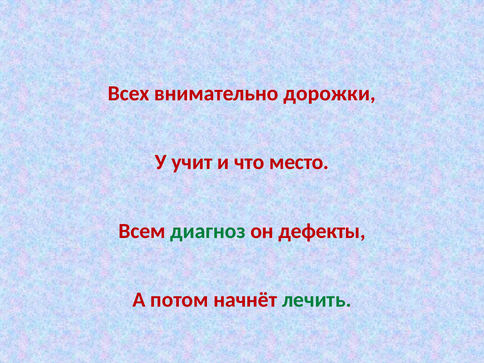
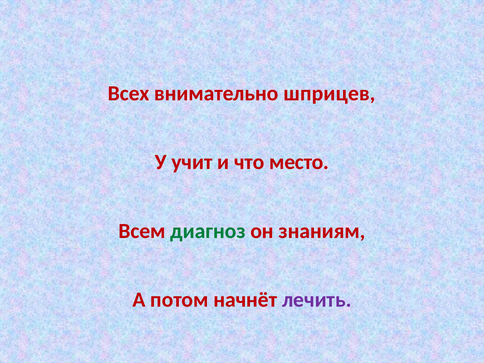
дорожки: дорожки -> шприцев (329, 93)
дефекты: дефекты -> знаниям (322, 231)
лечить colour: green -> purple (317, 300)
